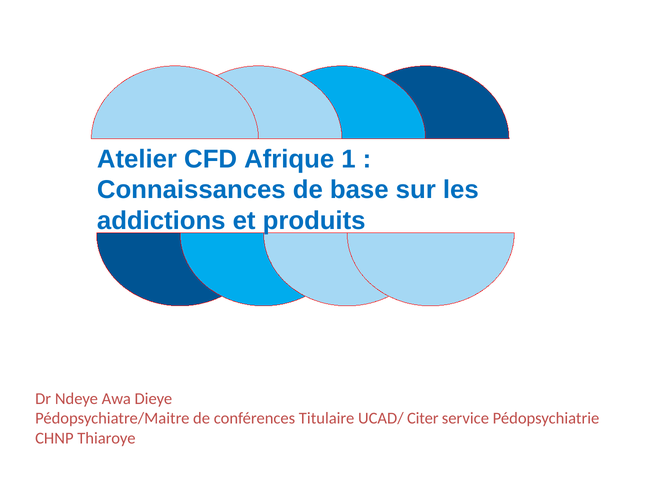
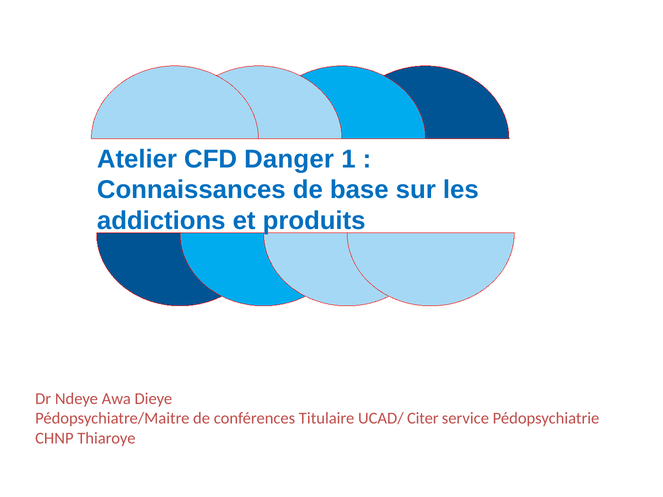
Afrique: Afrique -> Danger (289, 159)
